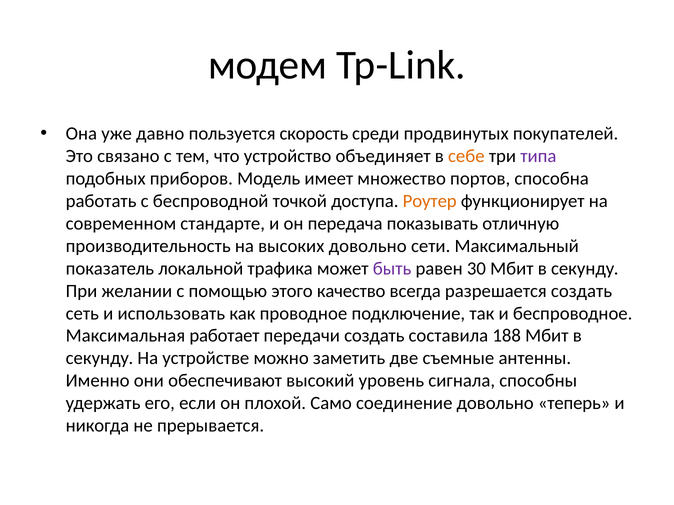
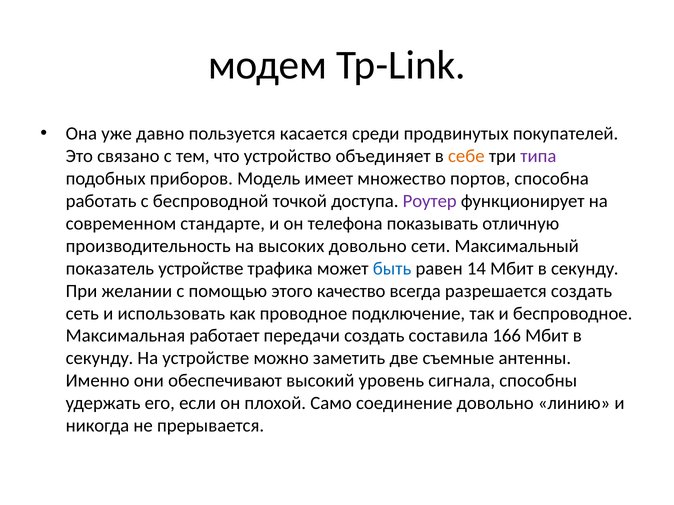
скорость: скорость -> касается (314, 134)
Роутер colour: orange -> purple (430, 201)
передача: передача -> телефона (345, 224)
показатель локальной: локальной -> устройстве (201, 269)
быть colour: purple -> blue (392, 269)
30: 30 -> 14 (476, 269)
188: 188 -> 166 (507, 336)
теперь: теперь -> линию (574, 404)
